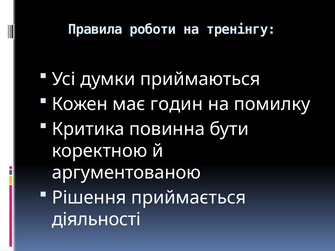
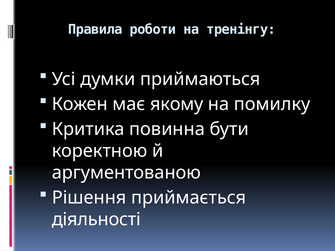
годин: годин -> якому (177, 104)
